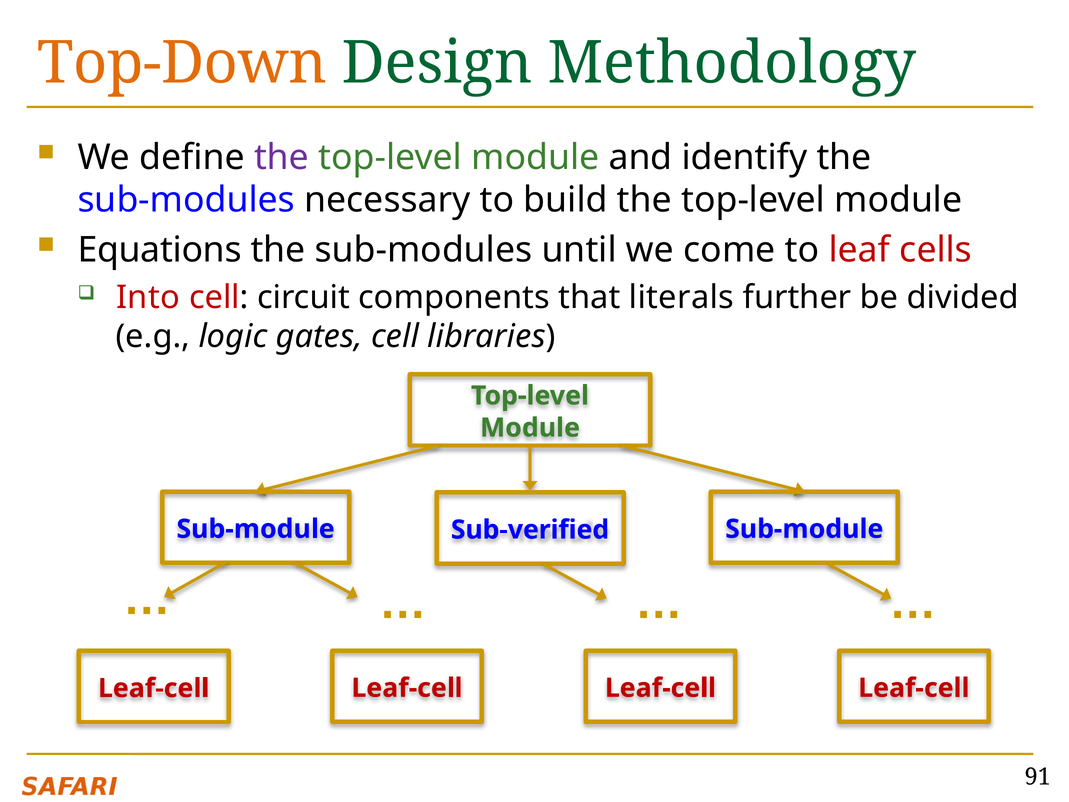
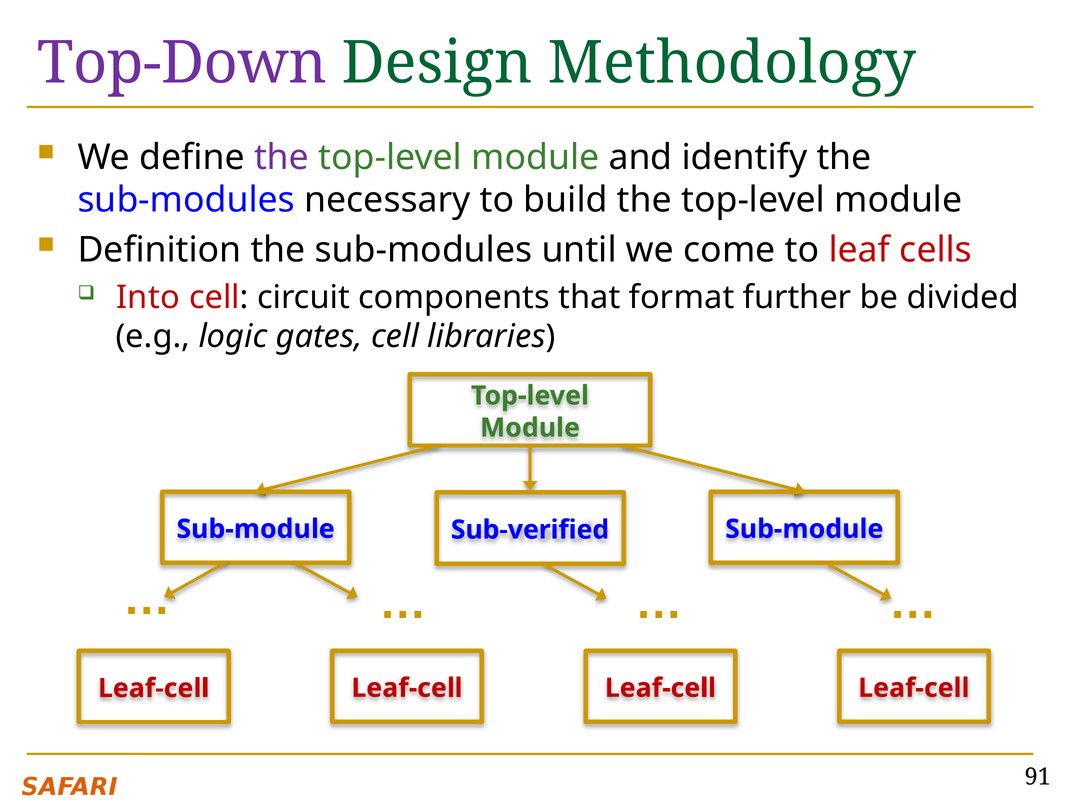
Top-Down colour: orange -> purple (182, 63)
Equations: Equations -> Definition (159, 250)
literals: literals -> format (682, 297)
